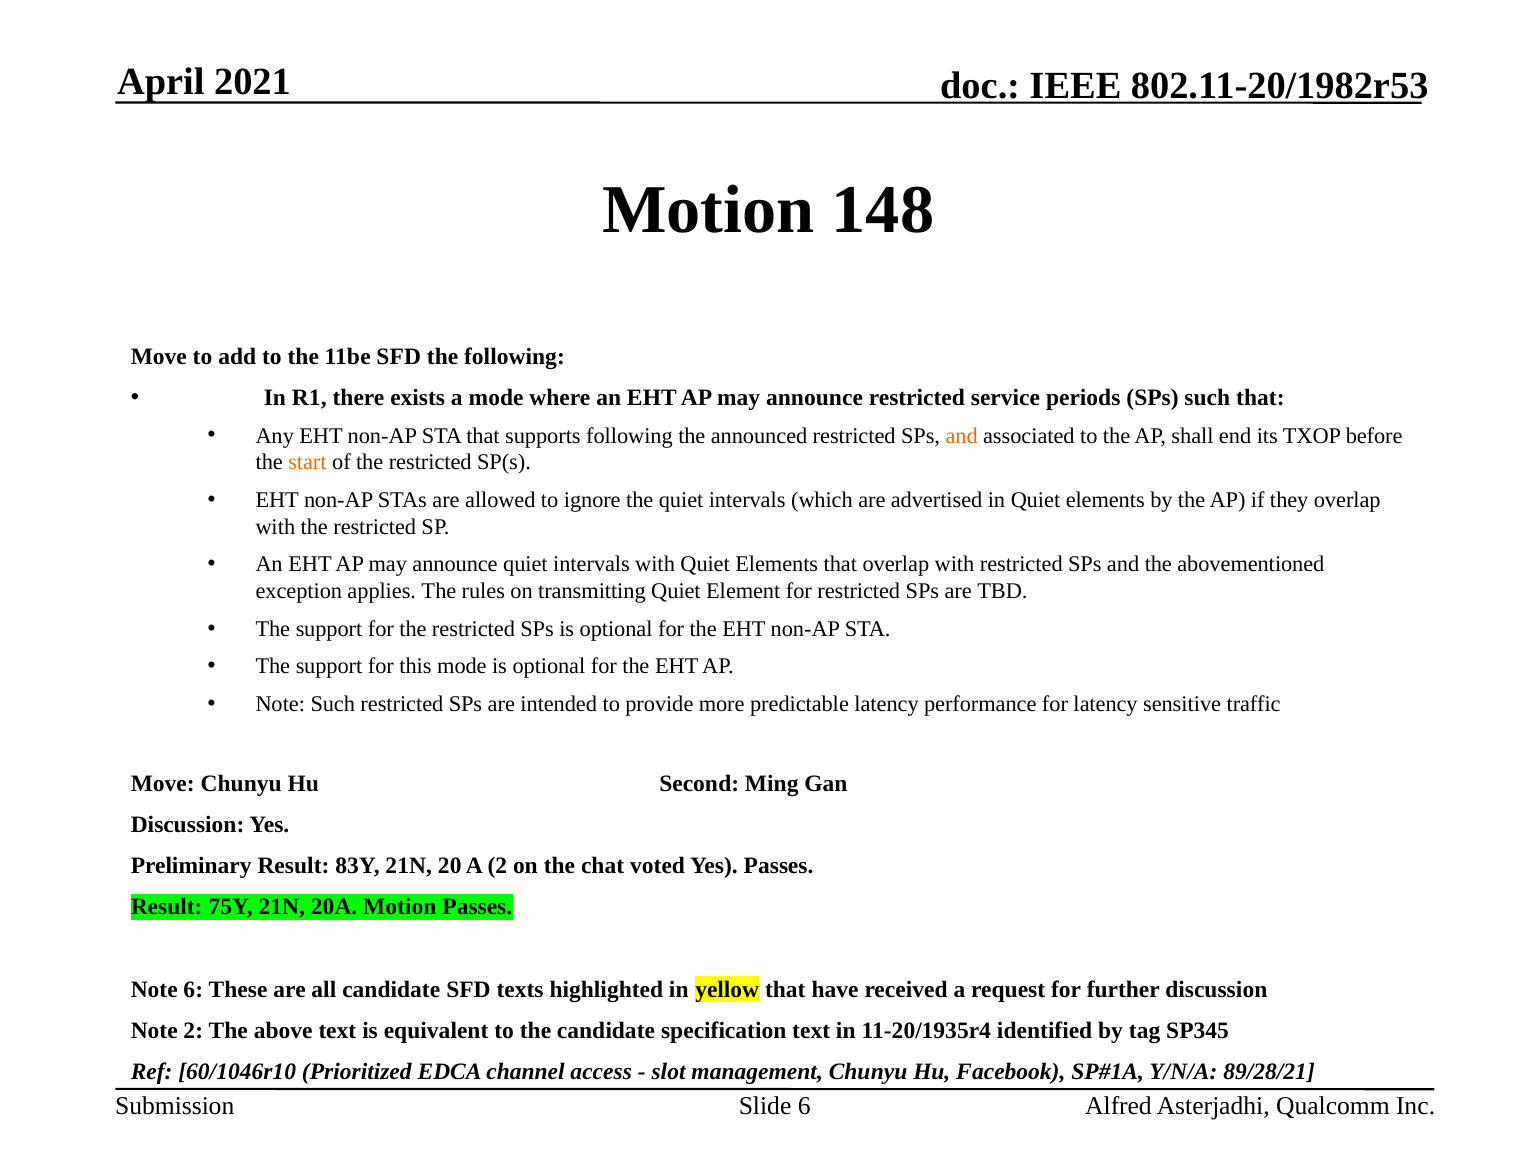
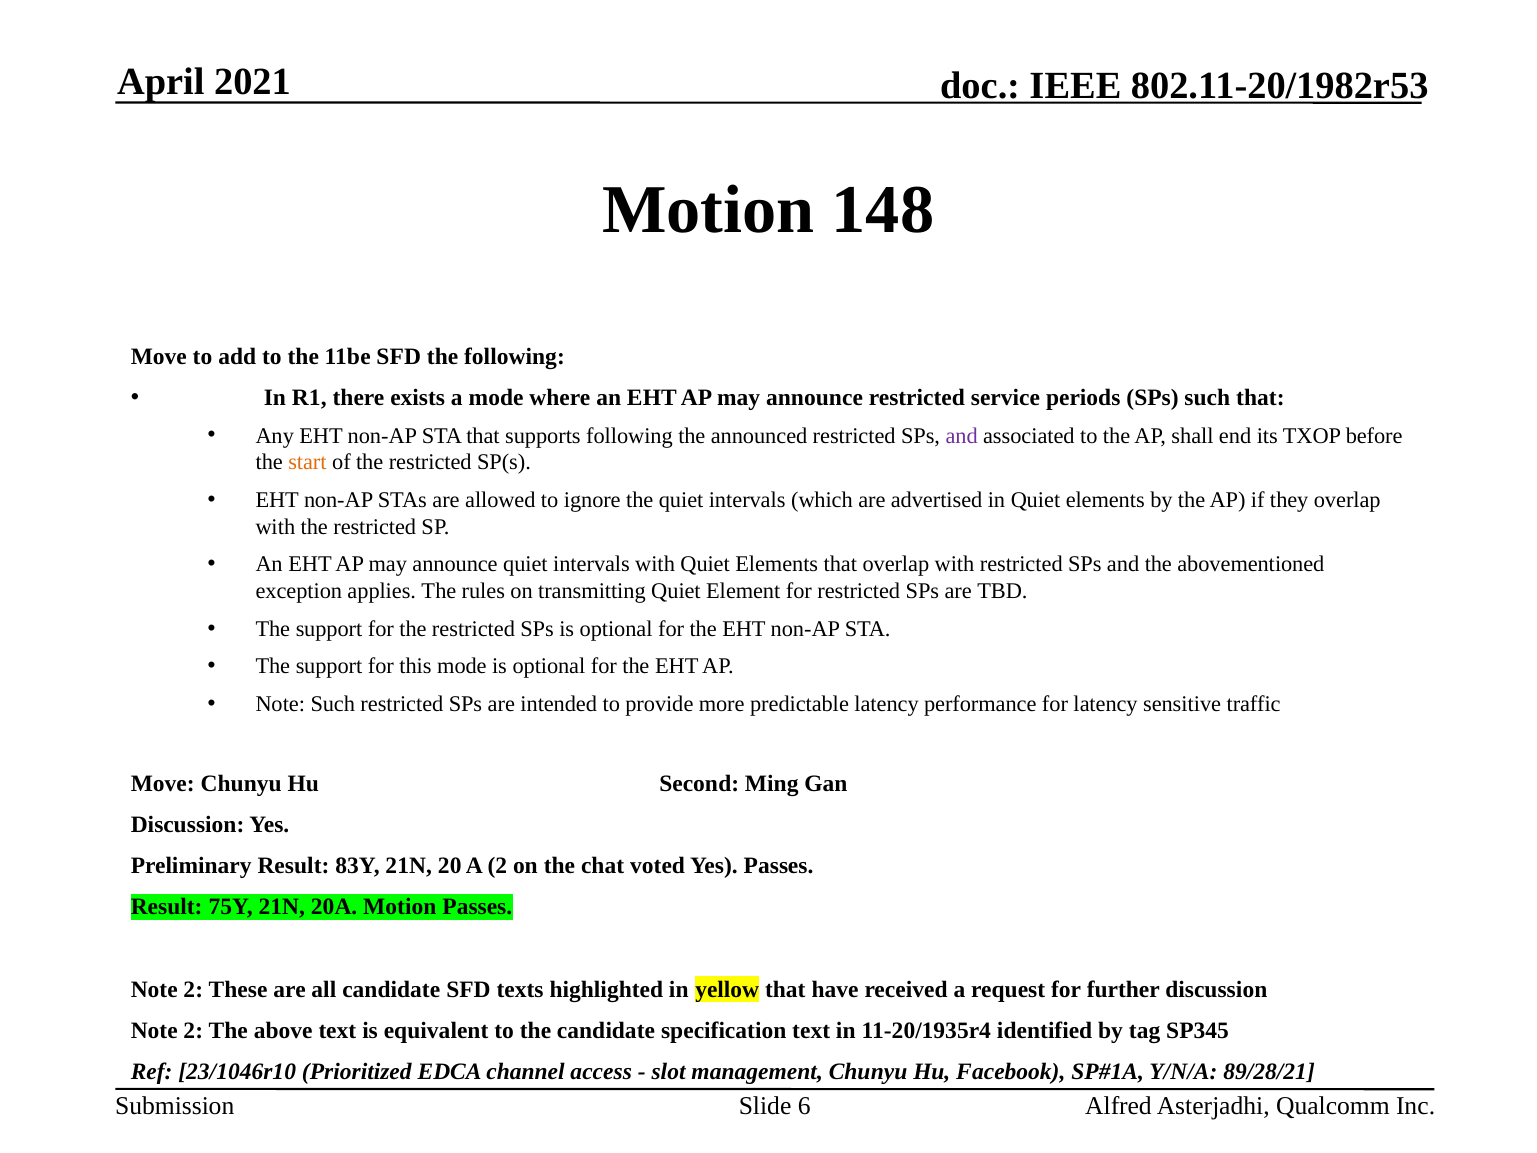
and colour: orange -> purple (962, 436)
6: 6 -> 2 (193, 989)
60/1046r10: 60/1046r10 -> 23/1046r10 (237, 1071)
